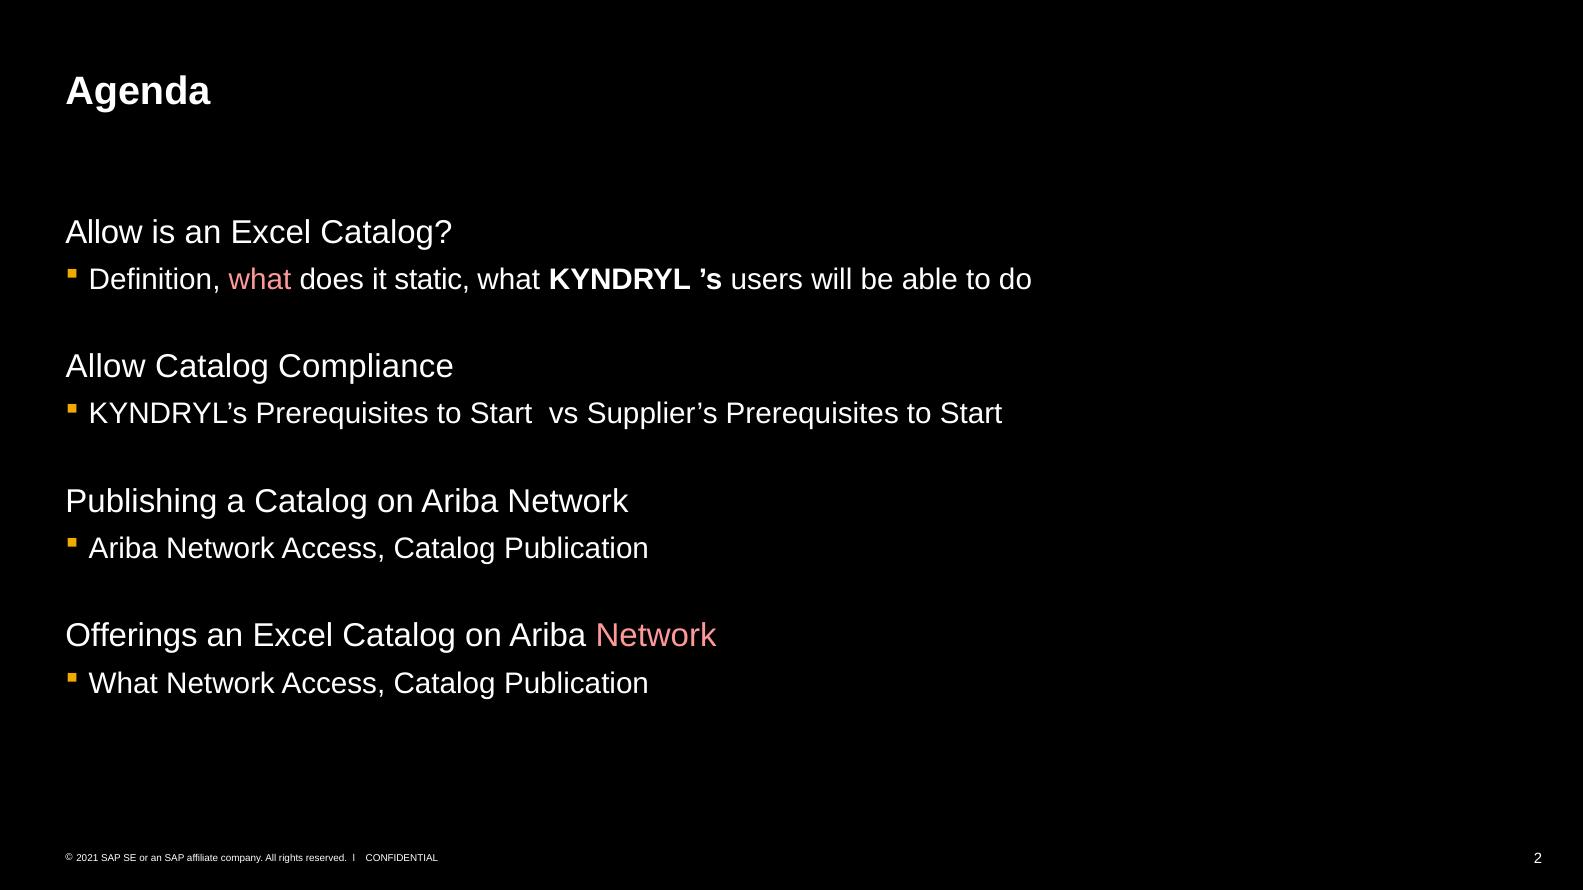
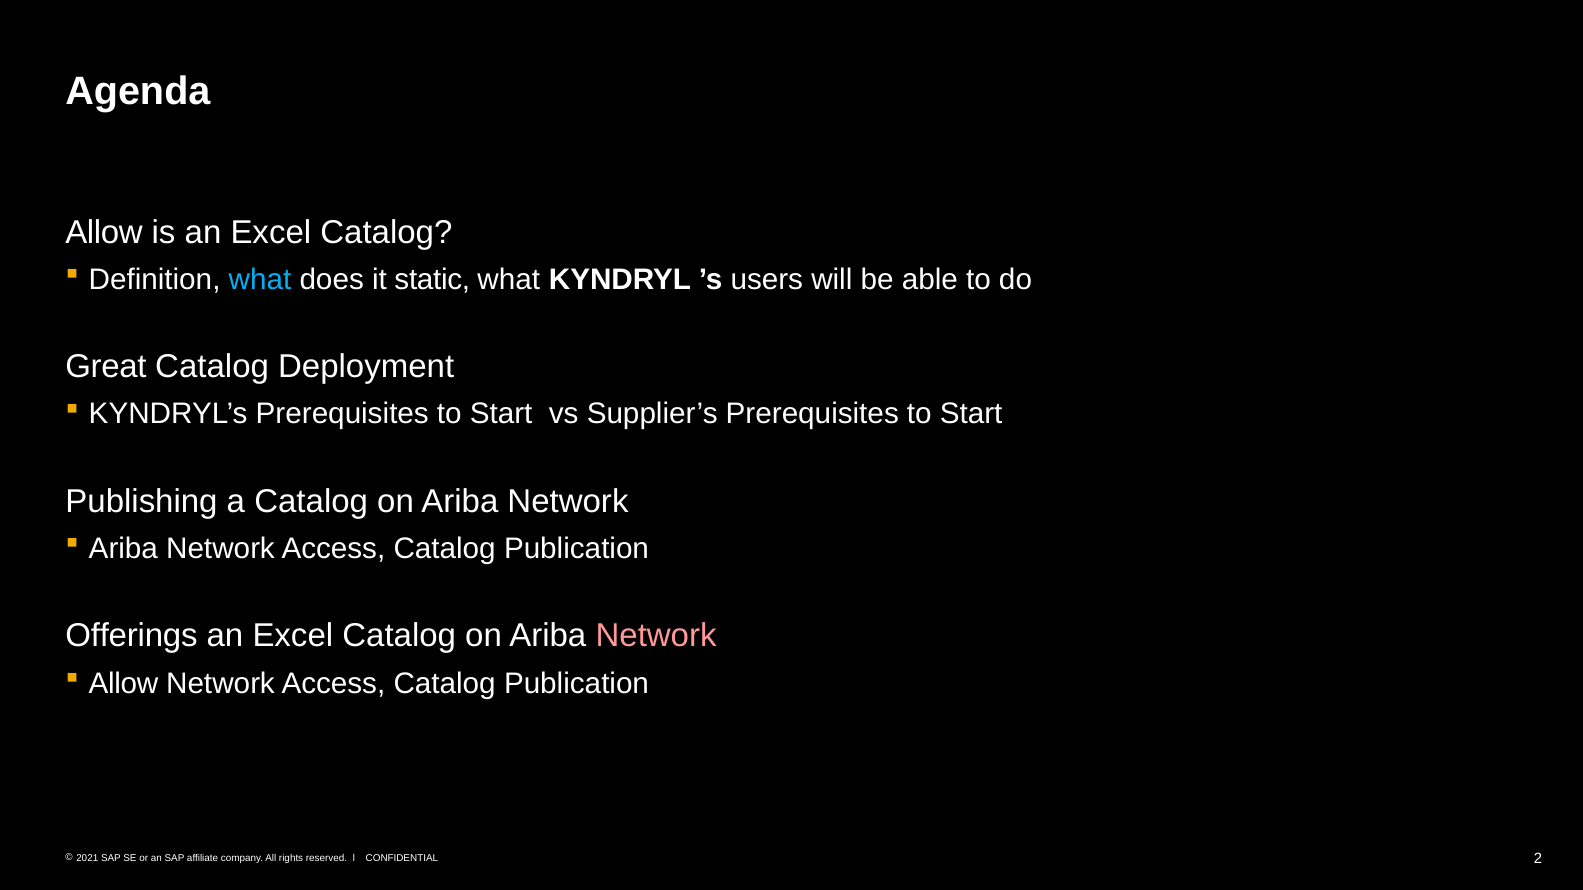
what colour: pink -> light blue (260, 280)
Allow: Allow -> Great (106, 367)
Compliance: Compliance -> Deployment (366, 367)
What: What -> Allow (123, 683)
